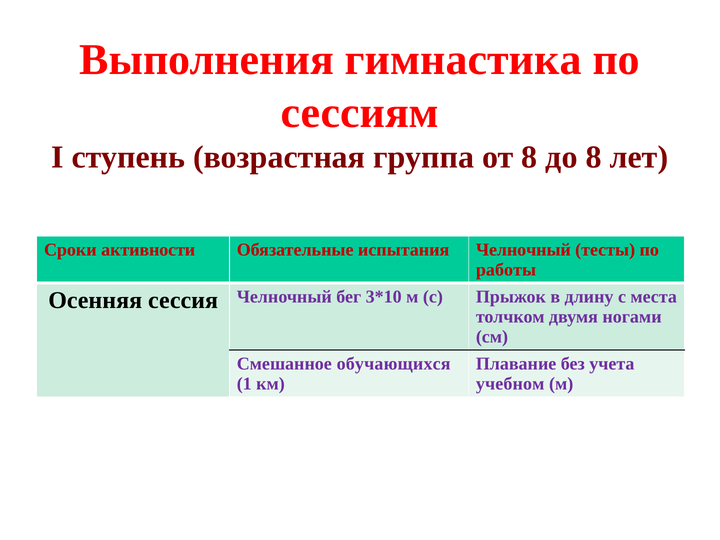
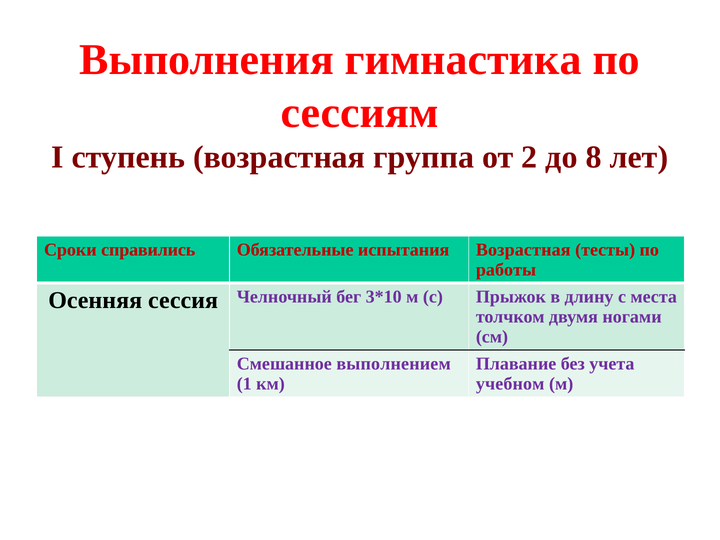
от 8: 8 -> 2 (529, 157)
активности: активности -> справились (148, 250)
испытания Челночный: Челночный -> Возрастная (523, 250)
обучающихся: обучающихся -> выполнением (394, 364)
